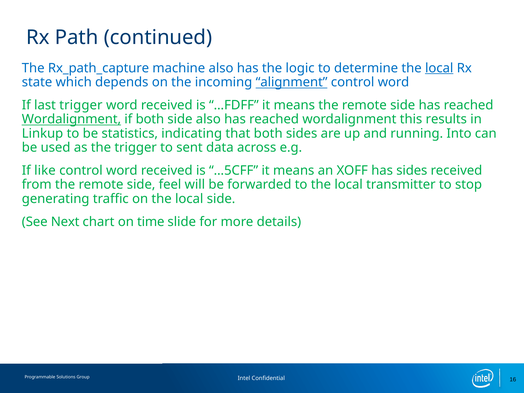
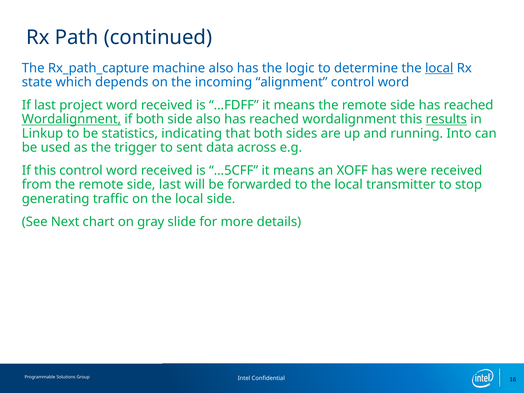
alignment underline: present -> none (292, 82)
last trigger: trigger -> project (81, 105)
results underline: none -> present (446, 119)
If like: like -> this (45, 170)
has sides: sides -> were (412, 170)
side feel: feel -> last (170, 185)
time: time -> gray (151, 222)
